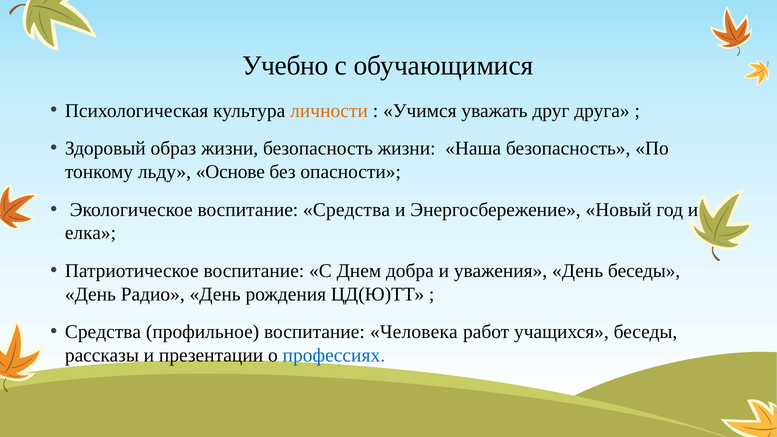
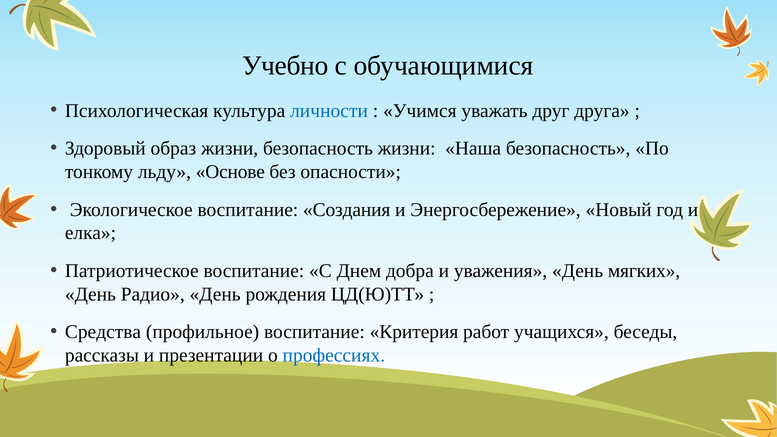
личности colour: orange -> blue (329, 111)
воспитание Средства: Средства -> Создания (347, 210)
День беседы: беседы -> мягких (644, 271)
Человека: Человека -> Критерия (414, 332)
